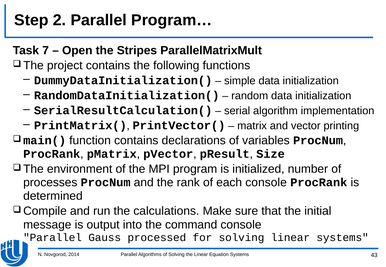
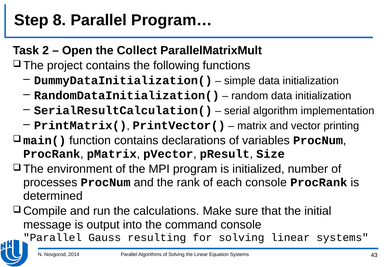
2: 2 -> 8 (60, 20)
7: 7 -> 2 (46, 50)
Stripes: Stripes -> Collect (137, 50)
processed: processed -> resulting (157, 238)
